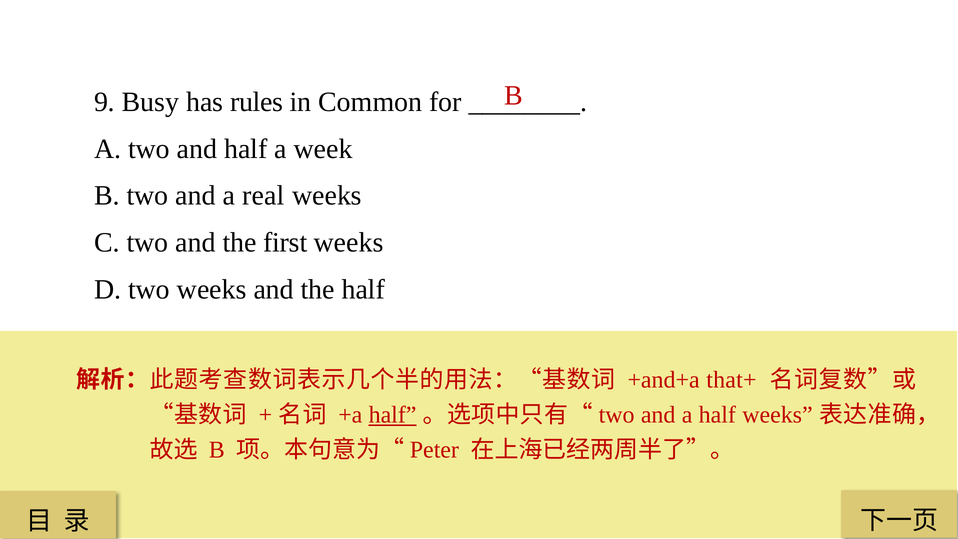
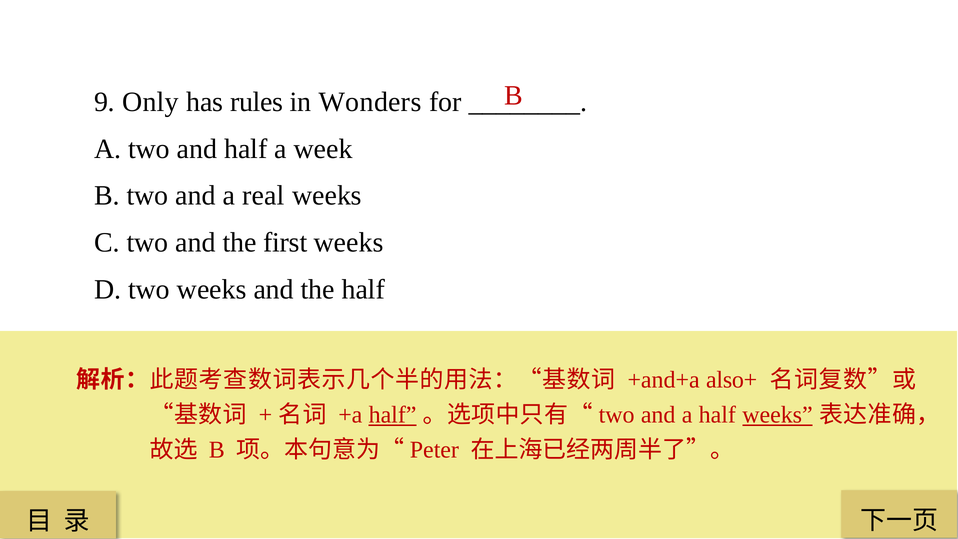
Busy: Busy -> Only (150, 102)
Common: Common -> Wonders (370, 102)
that+: that+ -> also+ (732, 380)
weeks underline: none -> present (777, 415)
